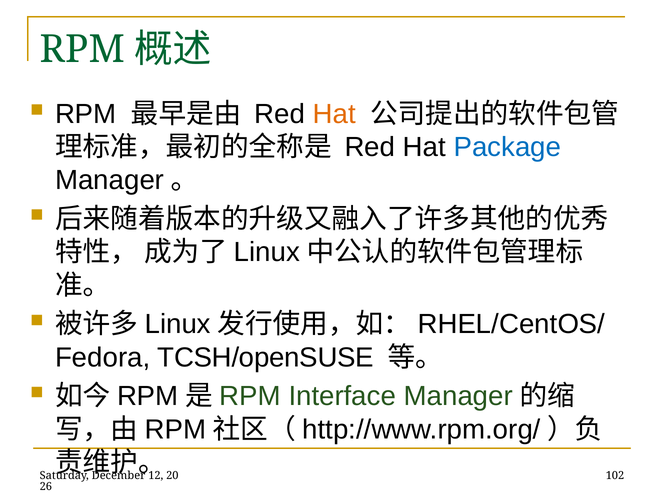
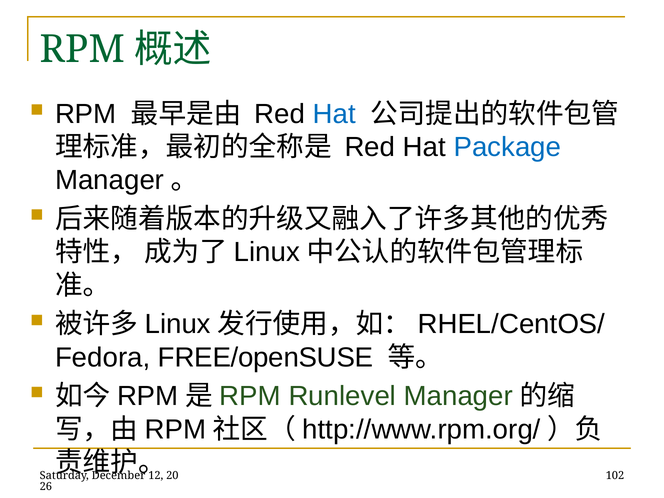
Hat colour: orange -> blue (334, 114)
TCSH/openSUSE: TCSH/openSUSE -> FREE/openSUSE (266, 357)
Interface: Interface -> Runlevel (342, 396)
